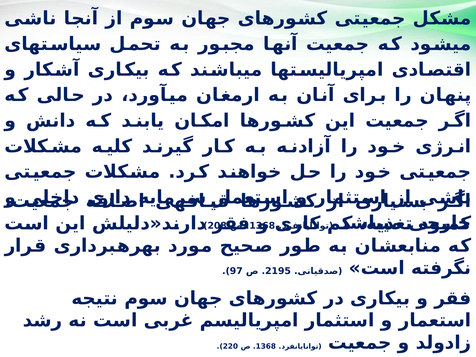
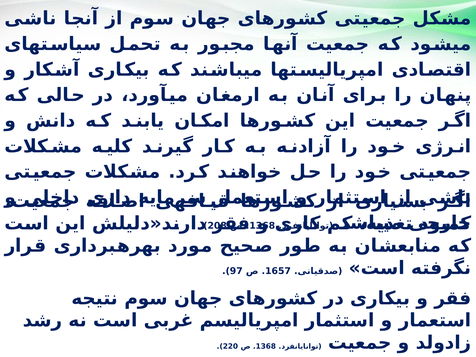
2195: 2195 -> 1657 (278, 271)
